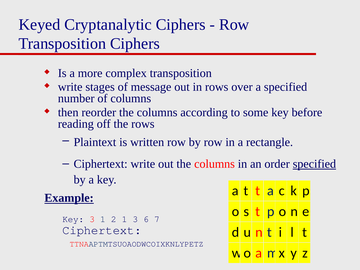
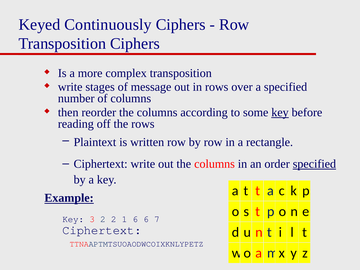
Cryptanalytic: Cryptanalytic -> Continuously (108, 24)
key underline: none -> present (280, 112)
3 1: 1 -> 2 (103, 219)
1 3: 3 -> 6 (135, 219)
